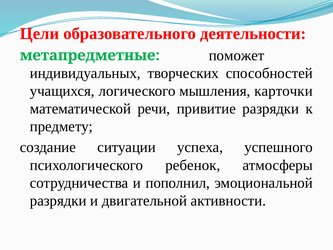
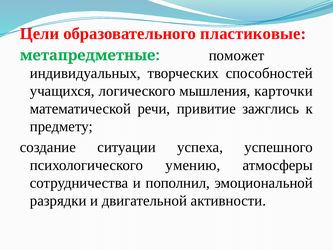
деятельности: деятельности -> пластиковые (253, 34)
привитие разрядки: разрядки -> зажглись (271, 109)
ребенок: ребенок -> умению (193, 165)
